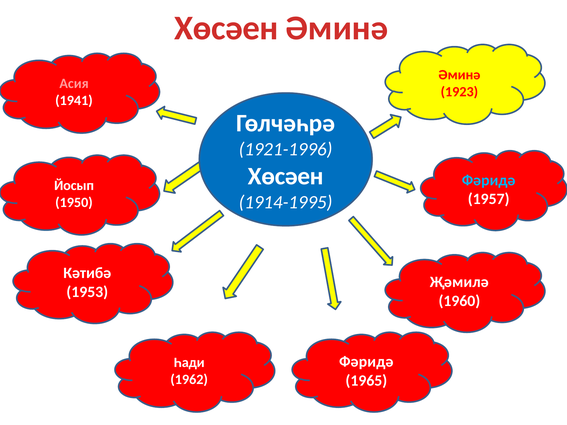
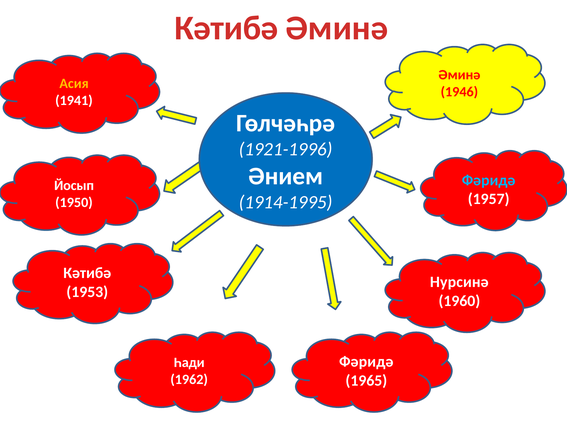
Хөсәен: Хөсәен -> Кәтибә (226, 28)
Асия colour: pink -> yellow (74, 84)
1923: 1923 -> 1946 (459, 92)
Хөсәен: Хөсәен -> Әнием (286, 176)
Җәмилә: Җәмилә -> Нурсинә (459, 282)
